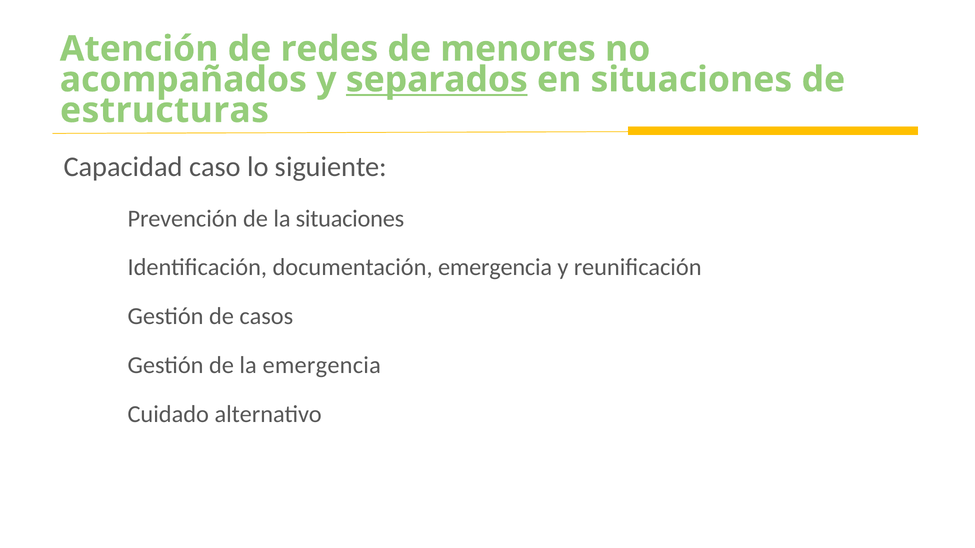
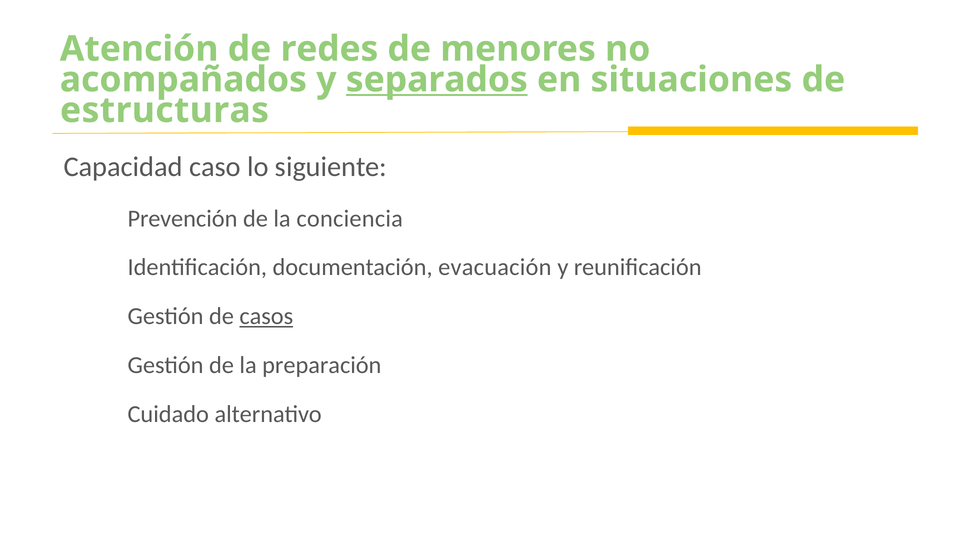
la situaciones: situaciones -> conciencia (350, 219)
documentación emergencia: emergencia -> evacuación (495, 268)
casos underline: none -> present (266, 317)
la emergencia: emergencia -> preparación (322, 365)
